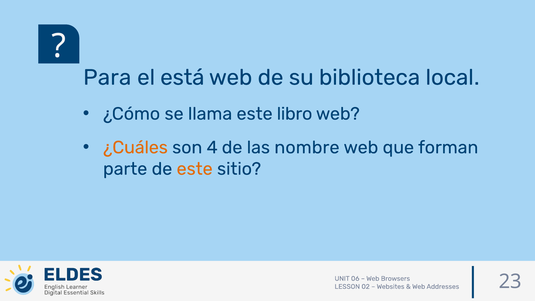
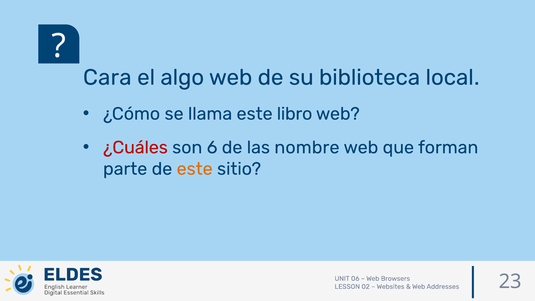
Para: Para -> Cara (107, 77)
está: está -> algo (182, 77)
¿Cuáles colour: orange -> red (135, 147)
4: 4 -> 6 (212, 147)
